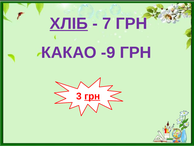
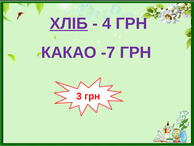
7: 7 -> 4 (107, 23)
-9: -9 -> -7 (108, 52)
грн underline: present -> none (92, 96)
